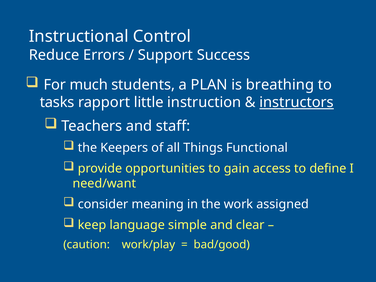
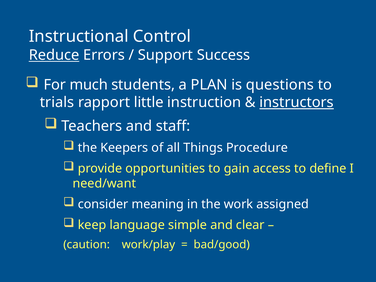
Reduce underline: none -> present (54, 55)
breathing: breathing -> questions (280, 85)
tasks: tasks -> trials (57, 102)
Functional: Functional -> Procedure (257, 148)
